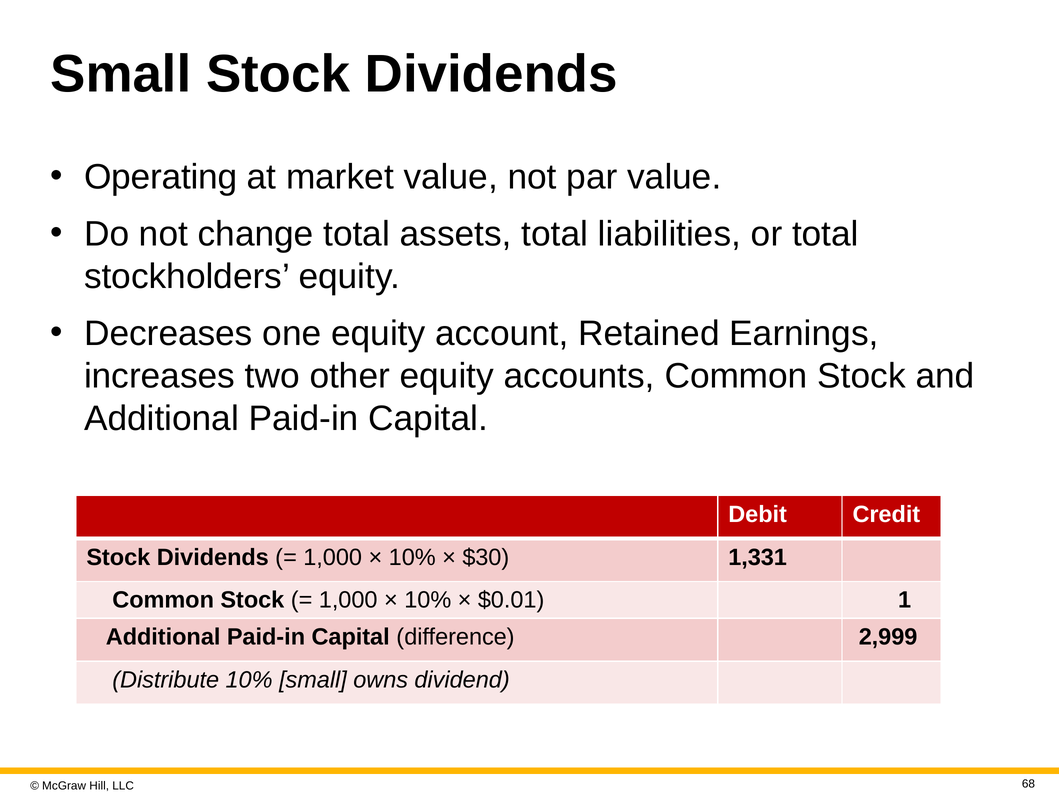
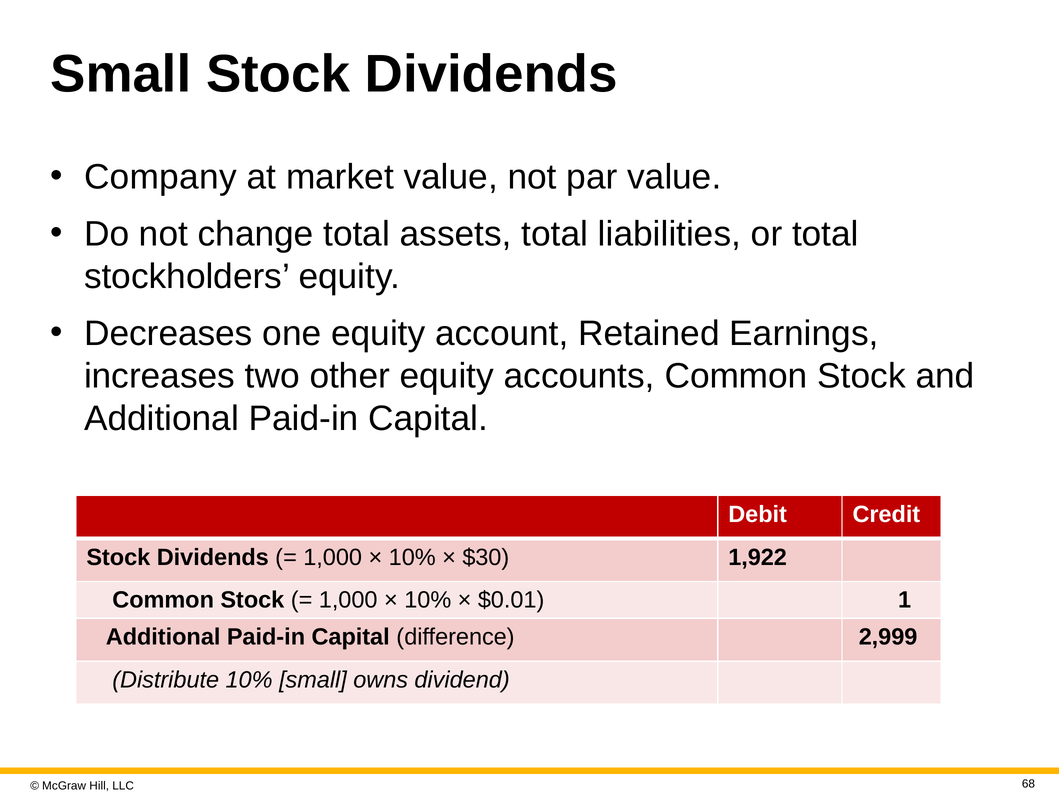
Operating: Operating -> Company (160, 177)
1,331: 1,331 -> 1,922 (758, 557)
